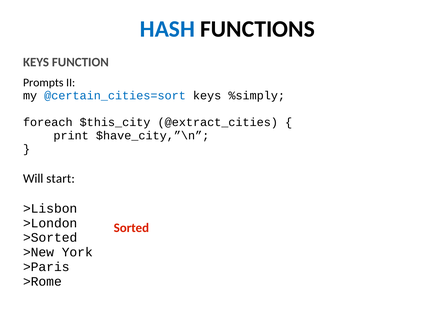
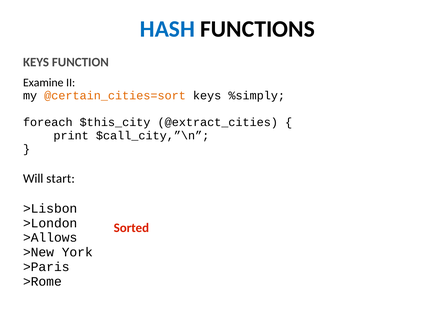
Prompts: Prompts -> Examine (43, 83)
@certain_cities=sort colour: blue -> orange (115, 96)
$have_city,”\n: $have_city,”\n -> $call_city,”\n (153, 136)
>Sorted: >Sorted -> >Allows (50, 238)
